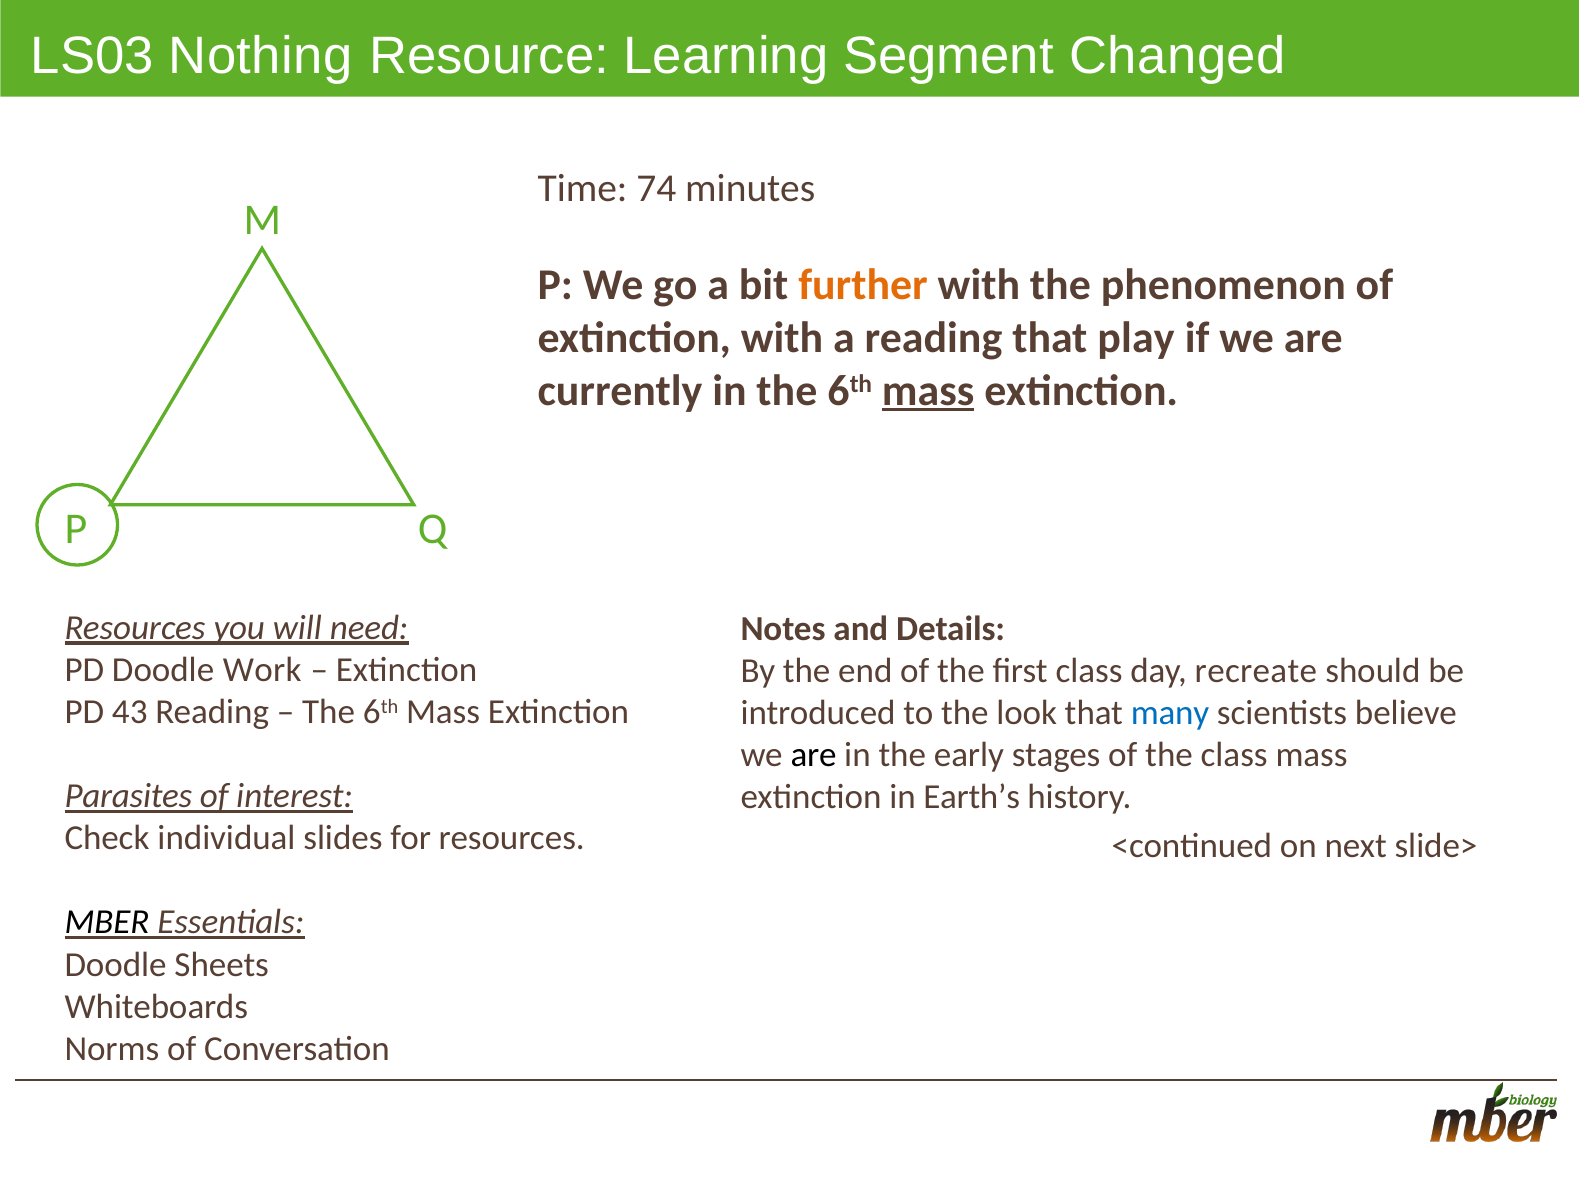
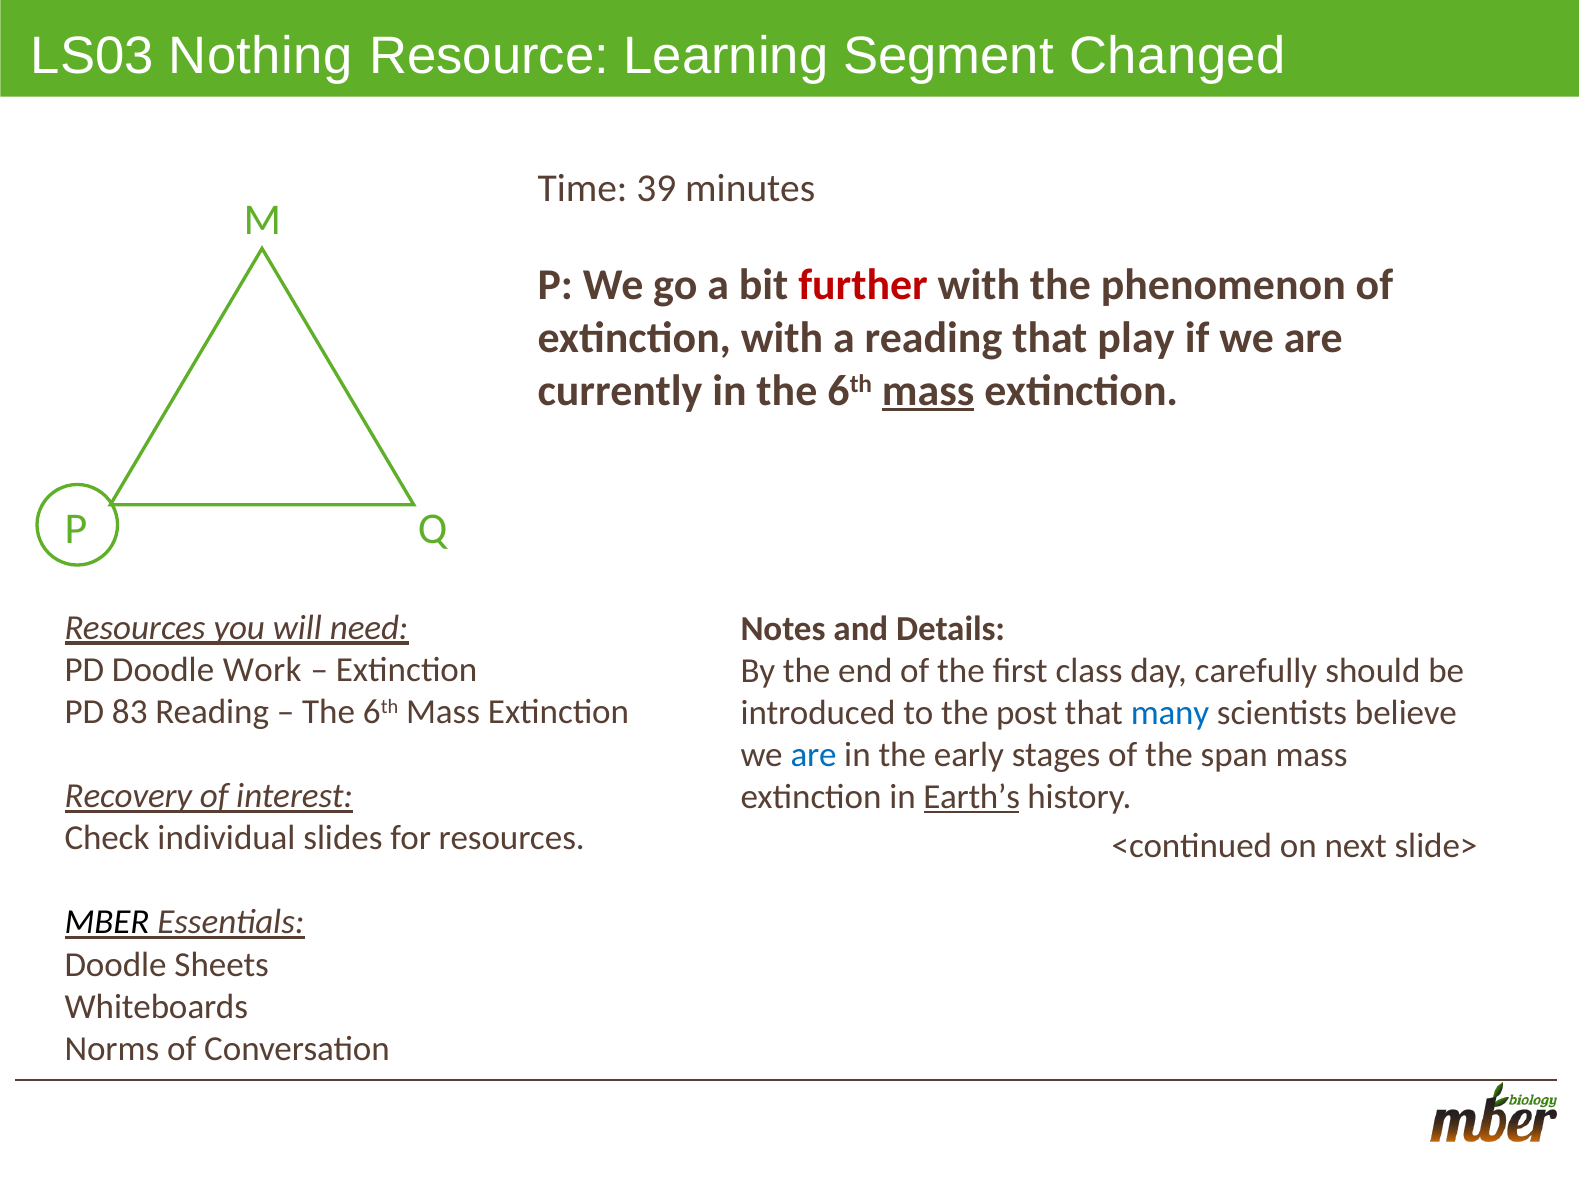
74: 74 -> 39 (656, 188)
further colour: orange -> red (863, 285)
recreate: recreate -> carefully (1256, 671)
43: 43 -> 83 (130, 712)
look: look -> post (1027, 713)
are colour: black -> blue (814, 755)
the class: class -> span (1234, 755)
Parasites: Parasites -> Recovery (128, 796)
Earth’s underline: none -> present (972, 797)
